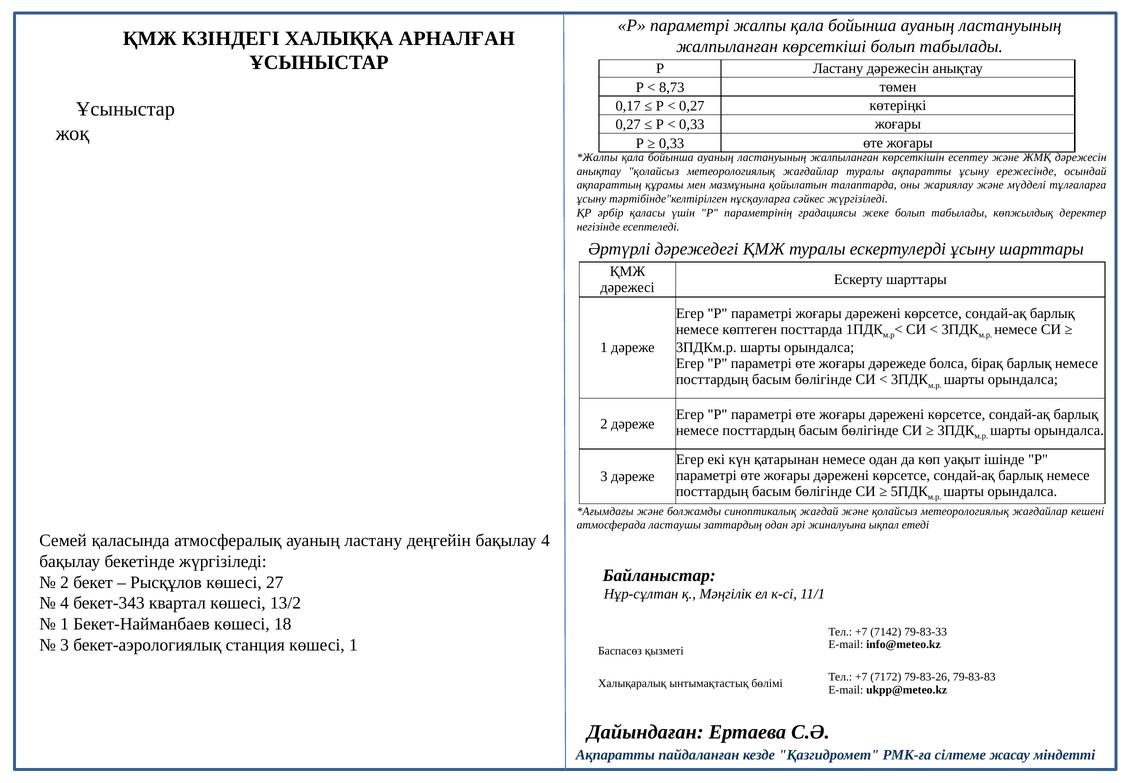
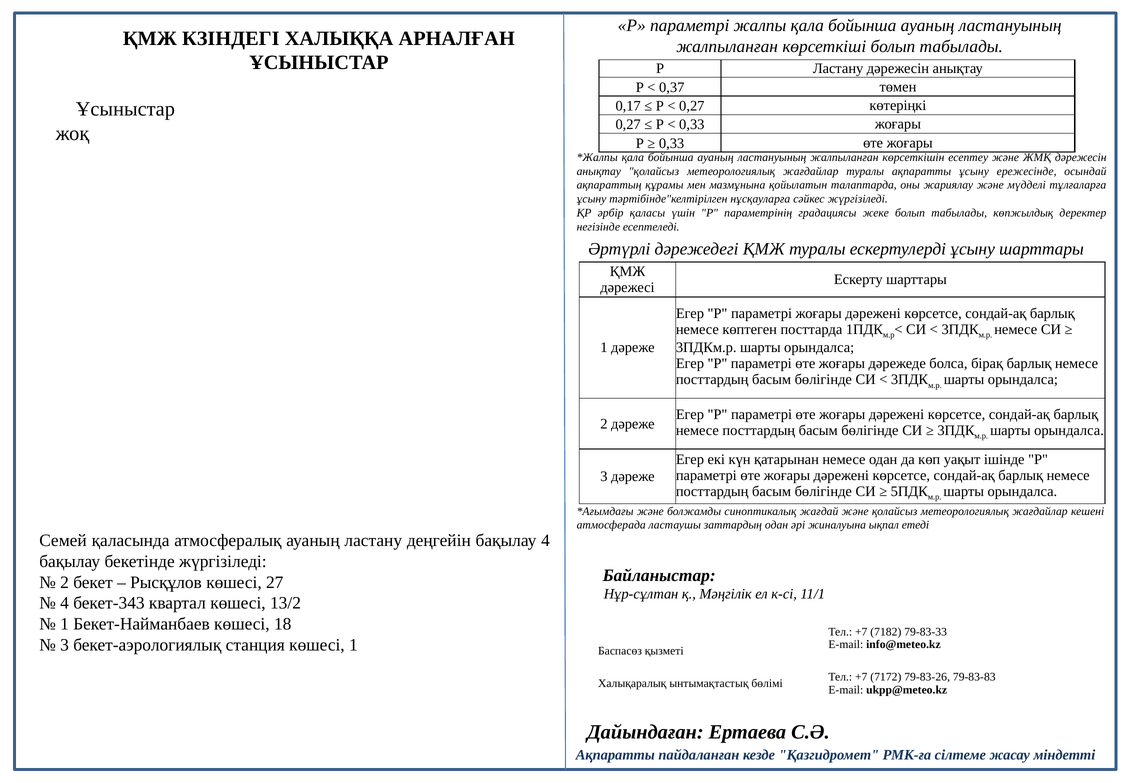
8,73: 8,73 -> 0,37 (672, 87)
7142: 7142 -> 7182 (886, 632)
